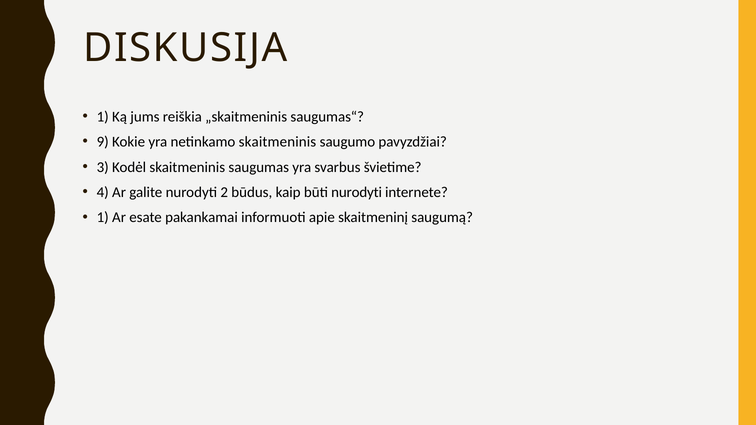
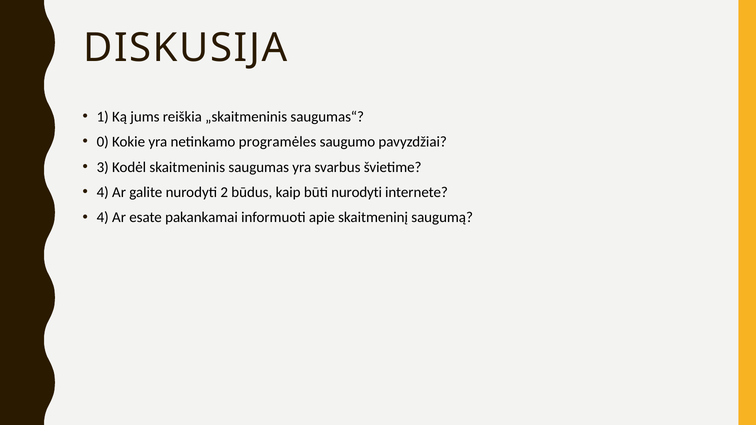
9: 9 -> 0 (103, 142)
netinkamo skaitmeninis: skaitmeninis -> programėles (277, 142)
1: 1 -> 4 (103, 218)
